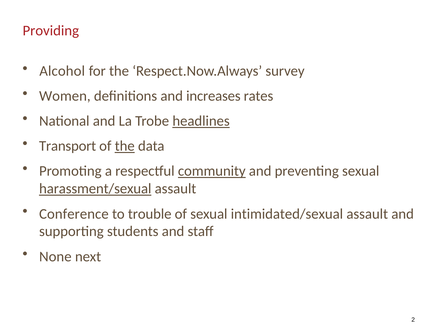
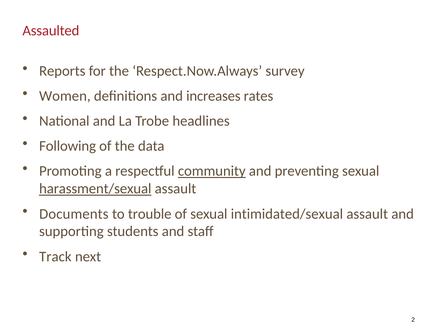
Providing: Providing -> Assaulted (51, 31)
Alcohol: Alcohol -> Reports (62, 71)
headlines underline: present -> none (201, 121)
Transport: Transport -> Following (68, 146)
the underline: present -> none (125, 146)
Conference: Conference -> Documents (74, 214)
None: None -> Track (55, 256)
